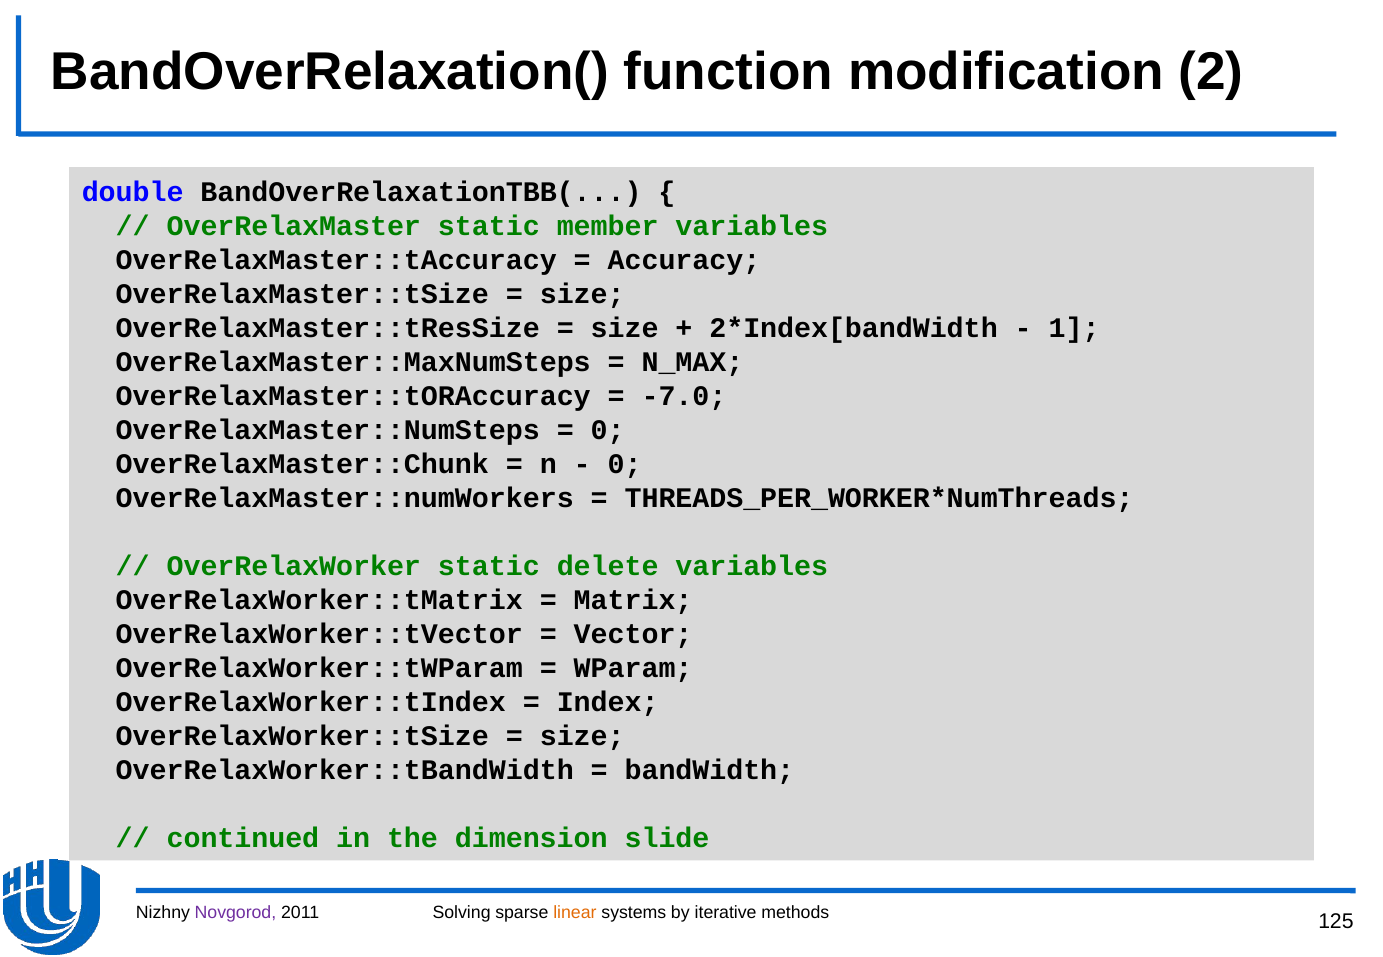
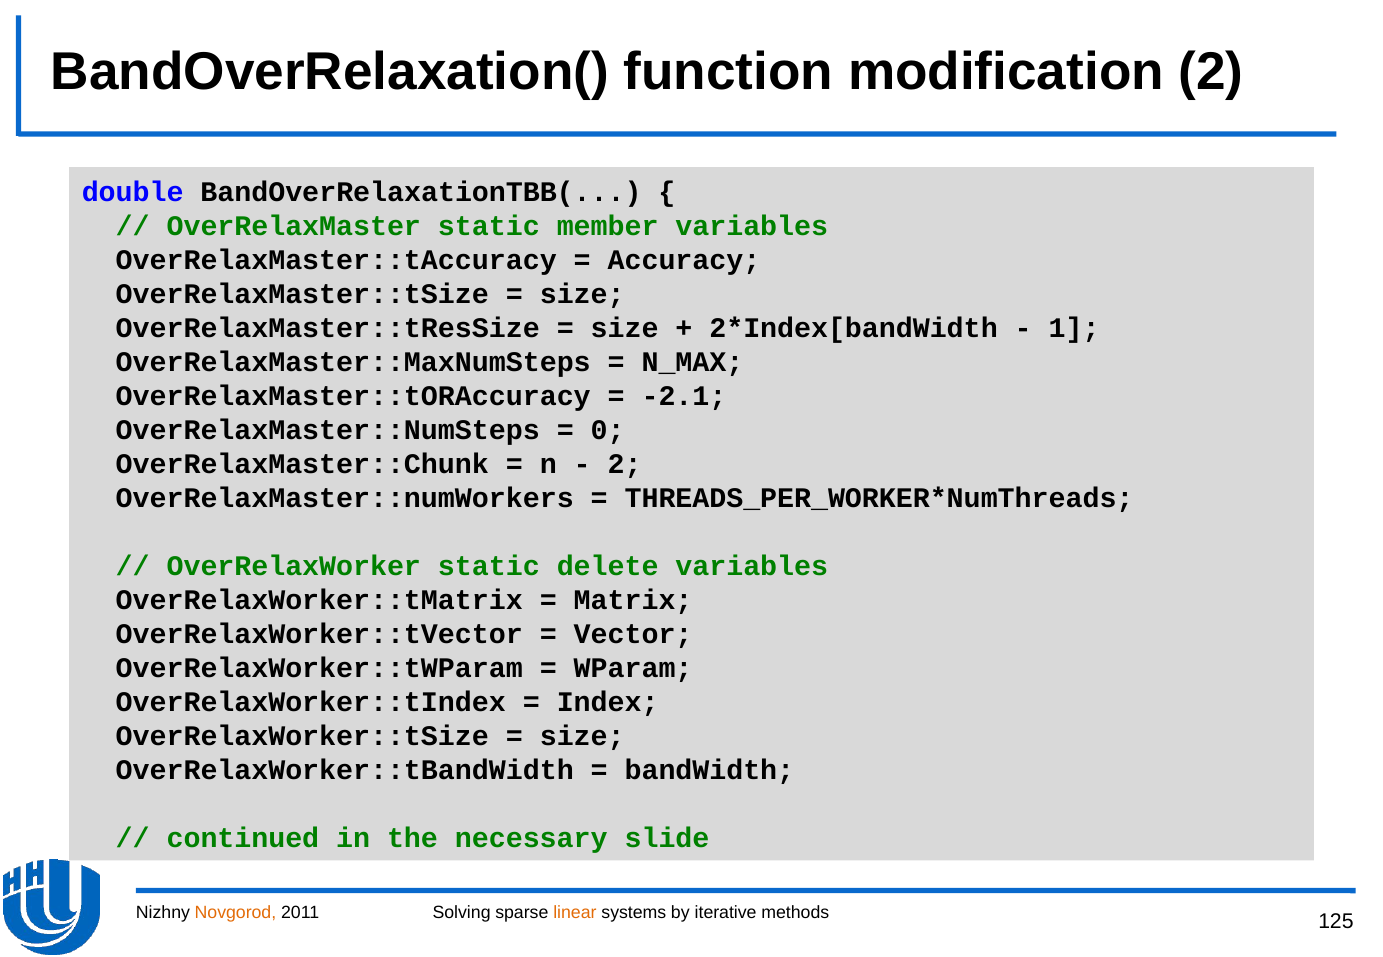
-7.0: -7.0 -> -2.1 (684, 397)
0: 0 -> 2 (625, 465)
dimension: dimension -> necessary (531, 839)
Novgorod colour: purple -> orange (235, 913)
